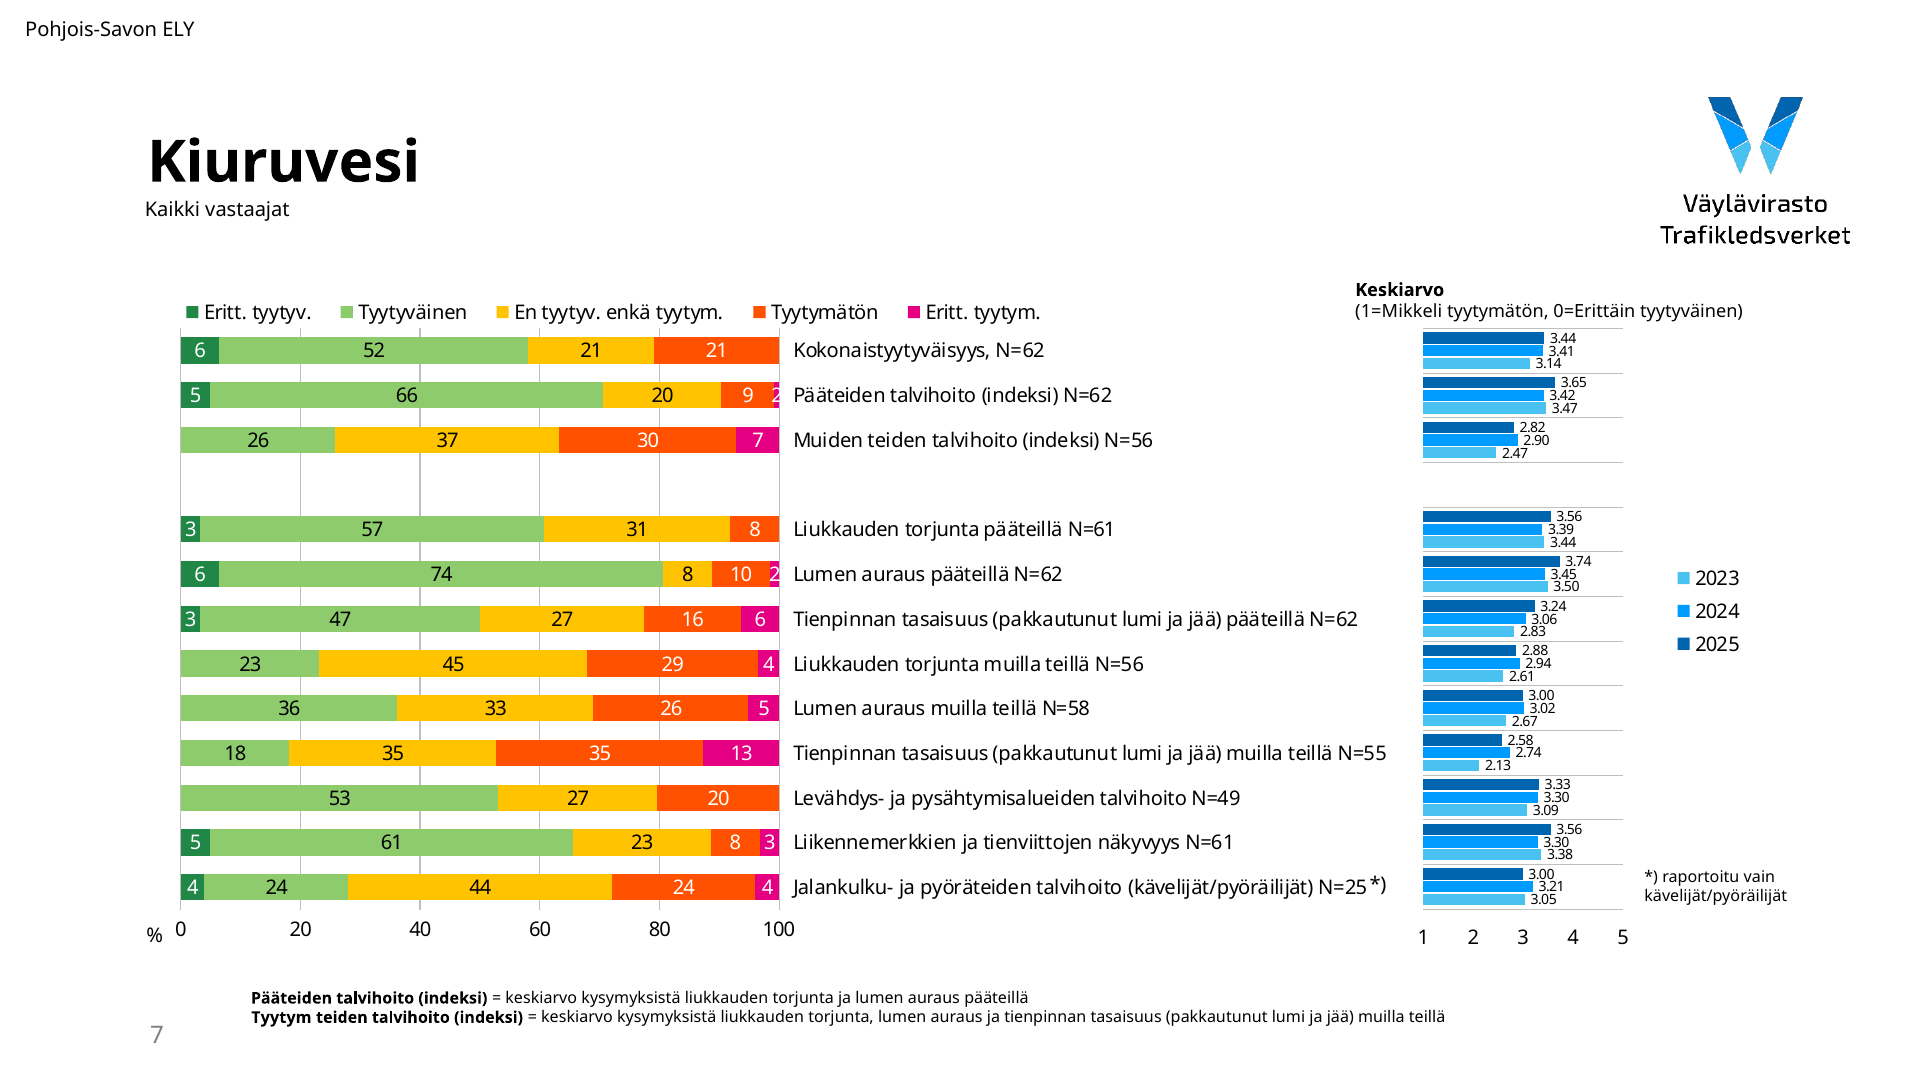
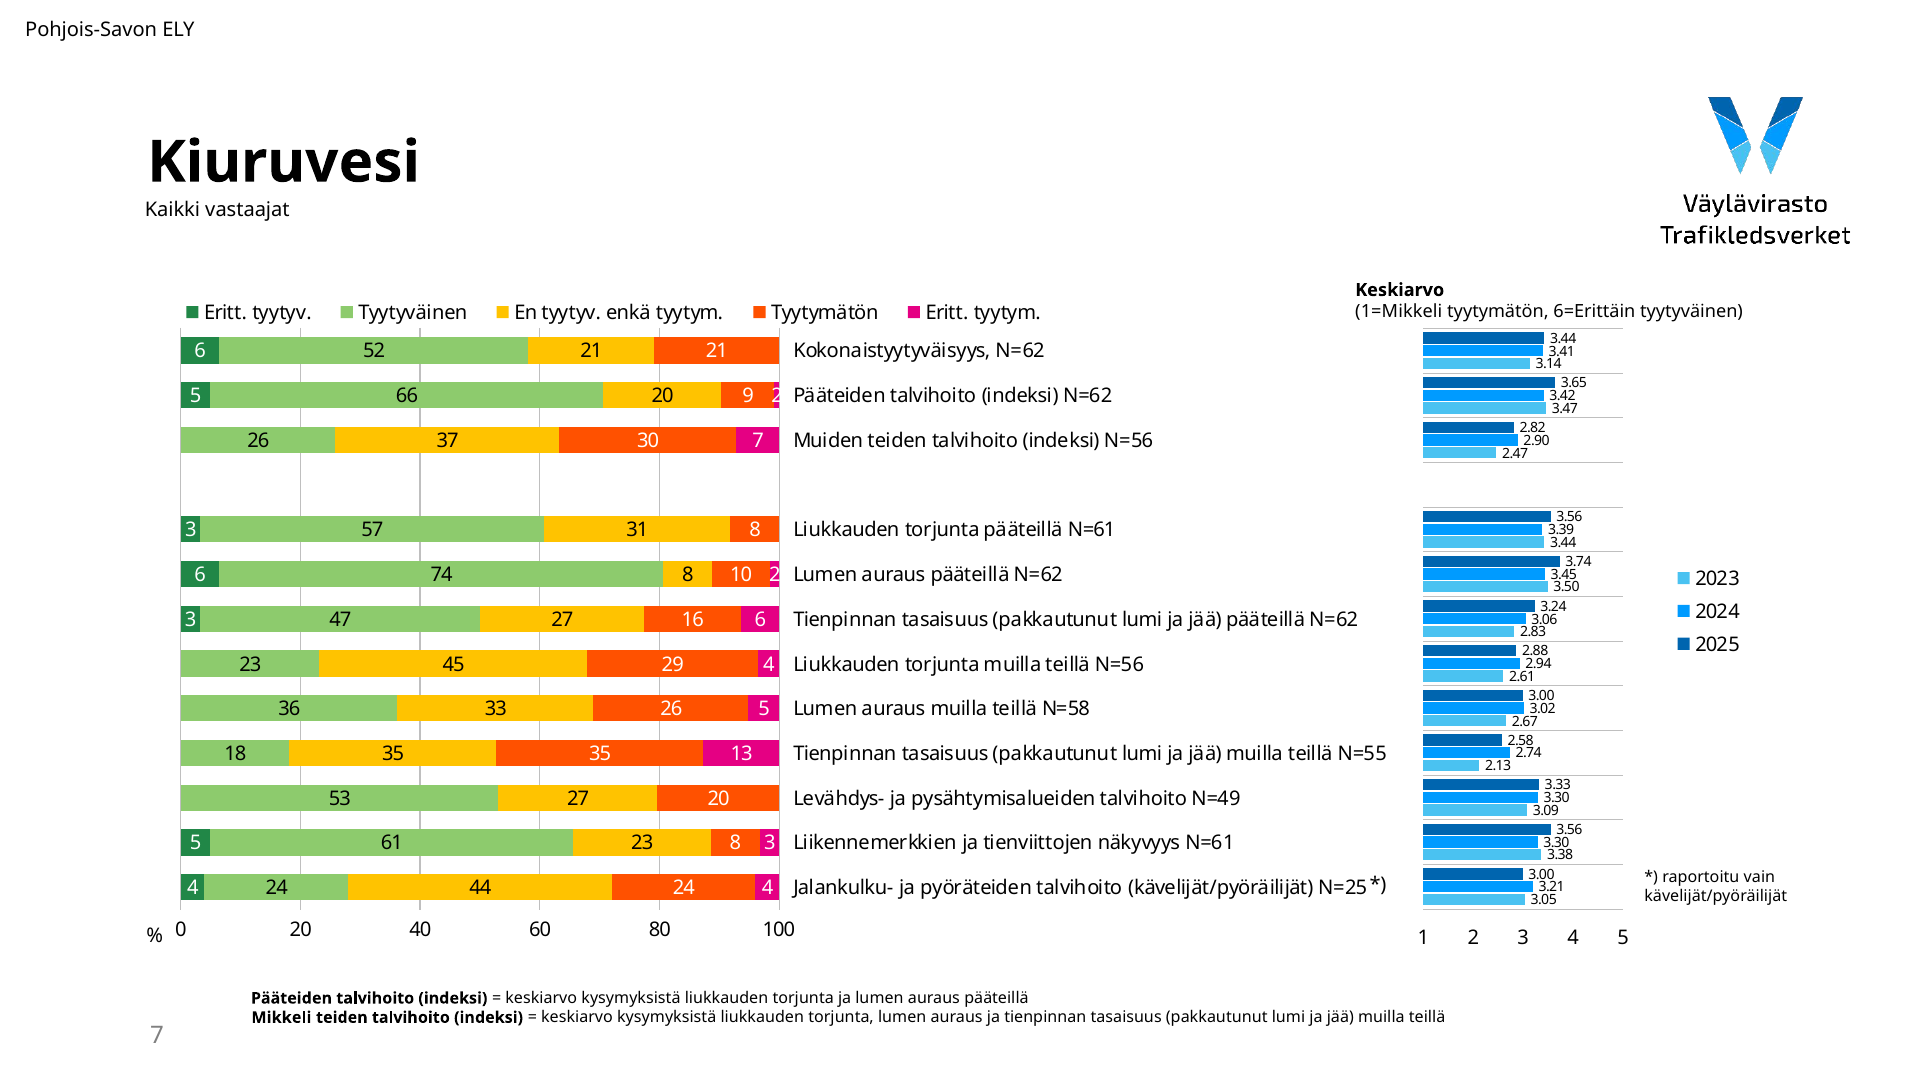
0=Erittäin: 0=Erittäin -> 6=Erittäin (1594, 312)
Tyytym: Tyytym -> Mikkeli (281, 1017)
